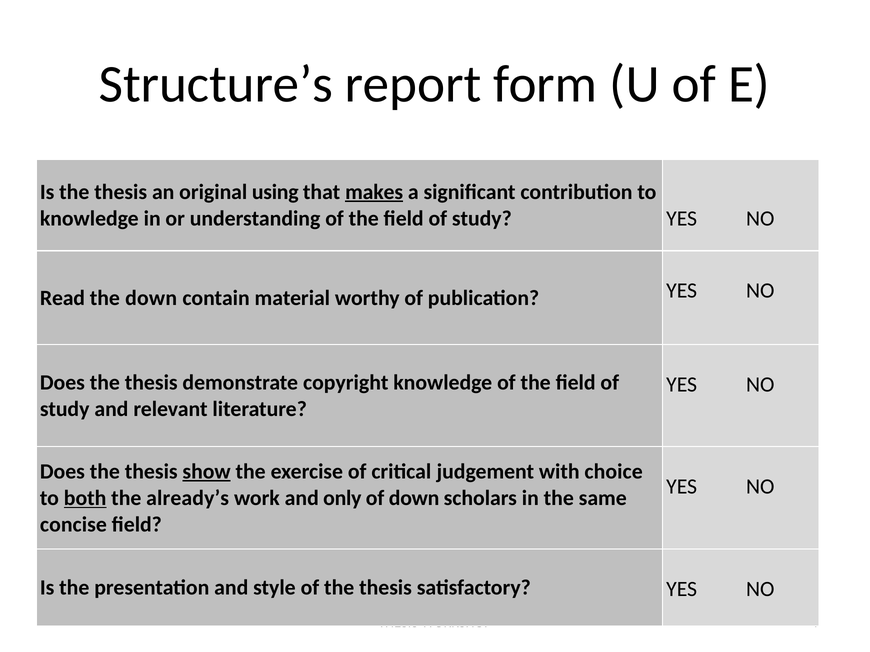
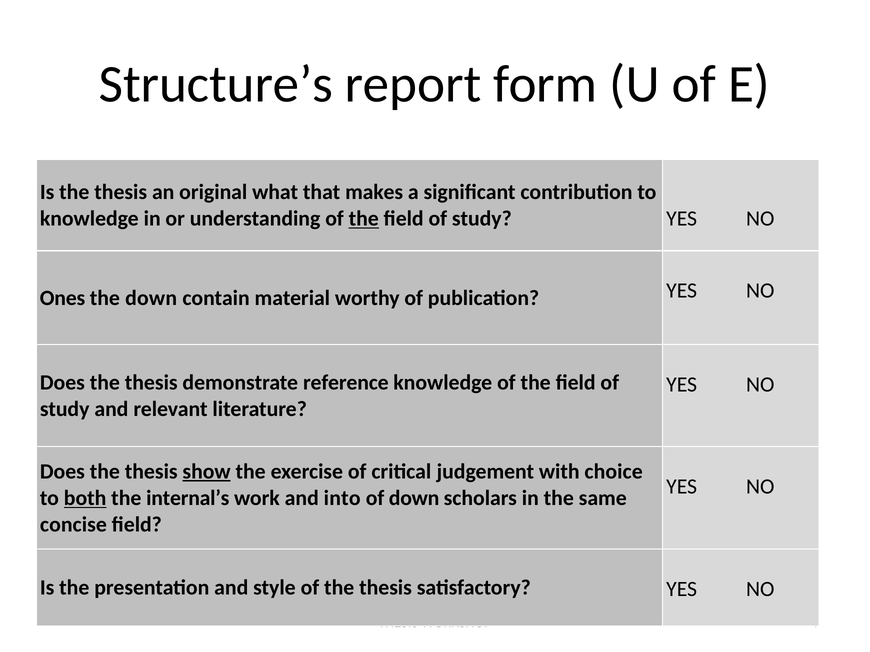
using: using -> what (275, 192)
makes underline: present -> none (374, 192)
the underline: none -> present (364, 219)
Read: Read -> Ones (63, 298)
copyright: copyright -> reference (346, 383)
already’s: already’s -> internal’s (188, 498)
only: only -> into (342, 498)
